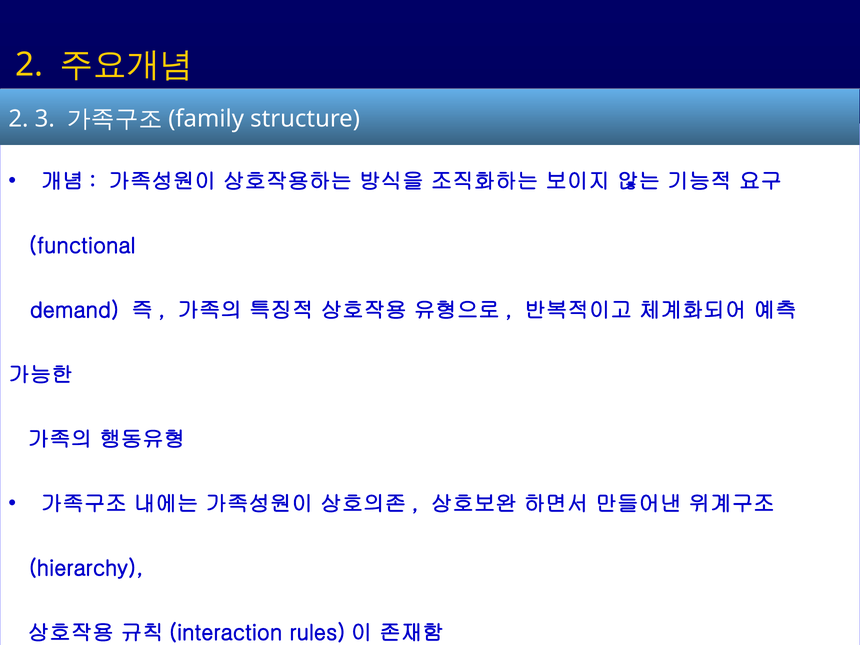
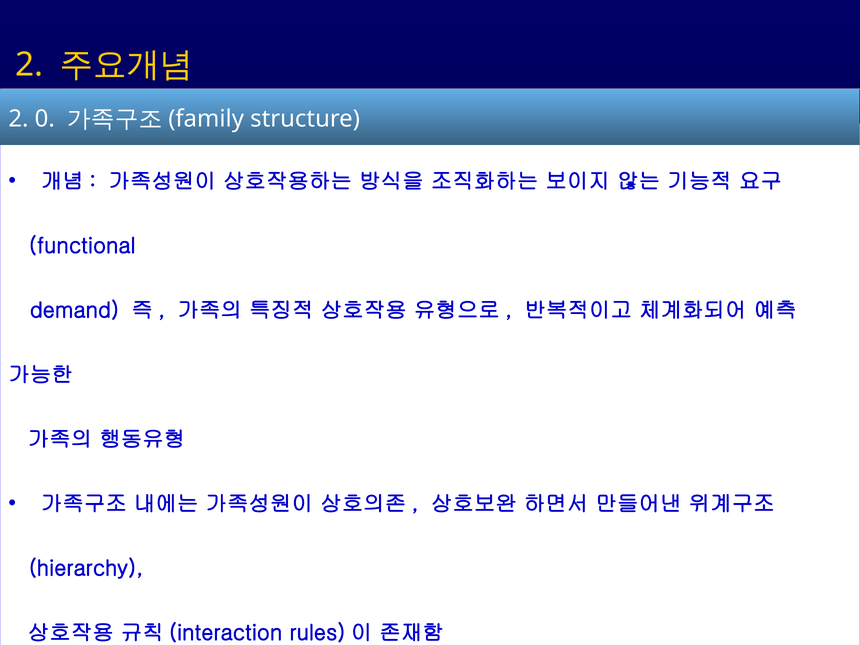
3: 3 -> 0 (45, 119)
